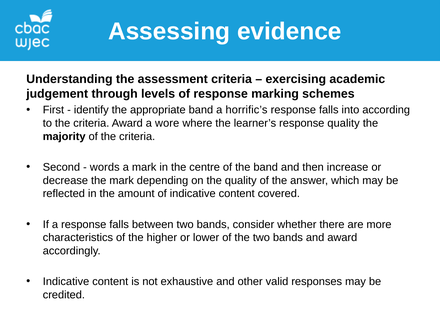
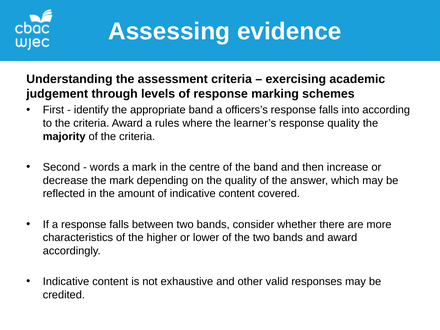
horrific’s: horrific’s -> officers’s (247, 110)
wore: wore -> rules (167, 123)
